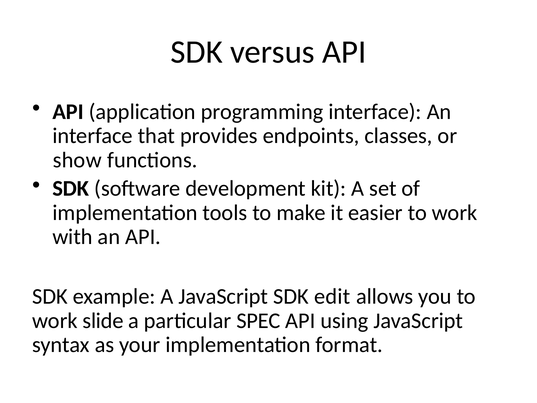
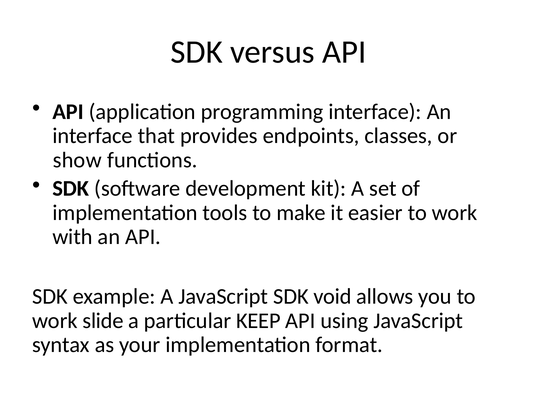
edit: edit -> void (332, 296)
SPEC: SPEC -> KEEP (258, 321)
